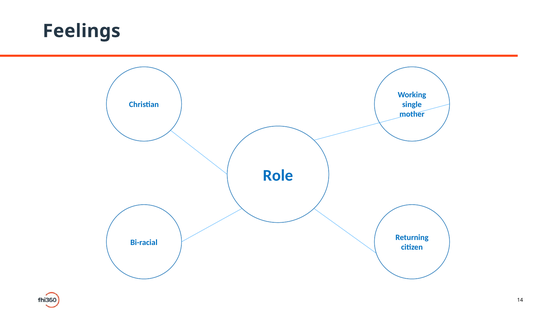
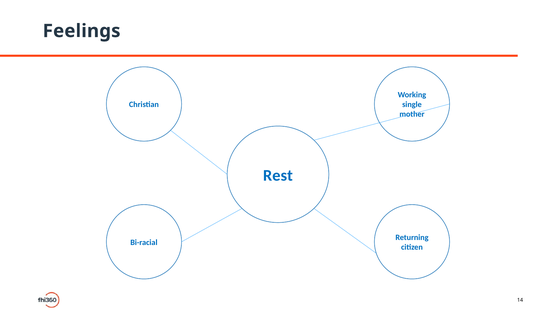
Role: Role -> Rest (278, 175)
